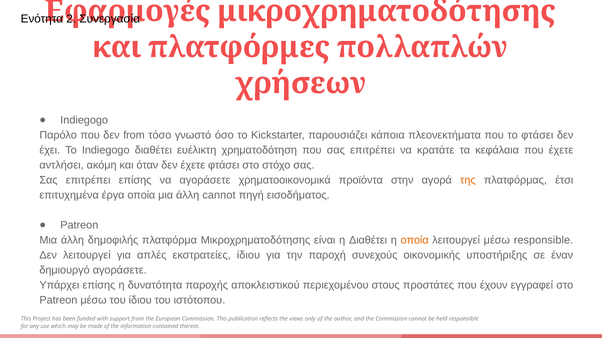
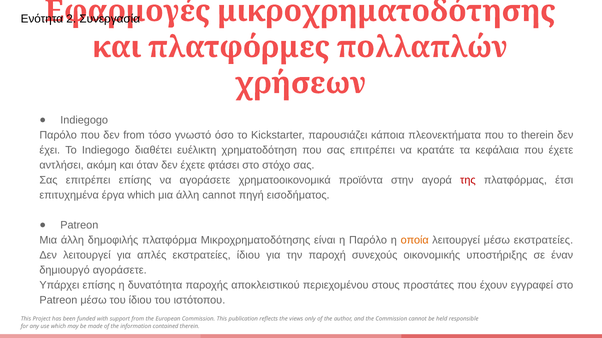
το φτάσει: φτάσει -> therein (537, 136)
της colour: orange -> red (468, 181)
έργα οποία: οποία -> which (141, 196)
η Διαθέτει: Διαθέτει -> Παρόλο (368, 241)
μέσω responsible: responsible -> εκστρατείες (543, 241)
